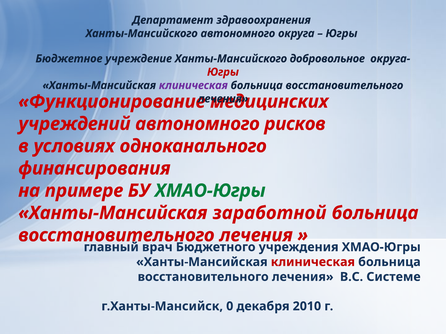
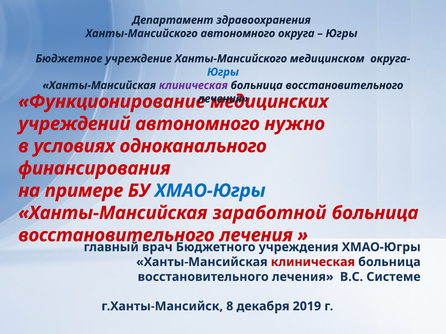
добровольное: добровольное -> медицинском (327, 59)
Югры colour: red -> blue (223, 72)
рисков: рисков -> нужно (295, 124)
ХМАО-Югры colour: green -> blue (210, 191)
0: 0 -> 8 (230, 307)
2010: 2010 -> 2019 (307, 307)
